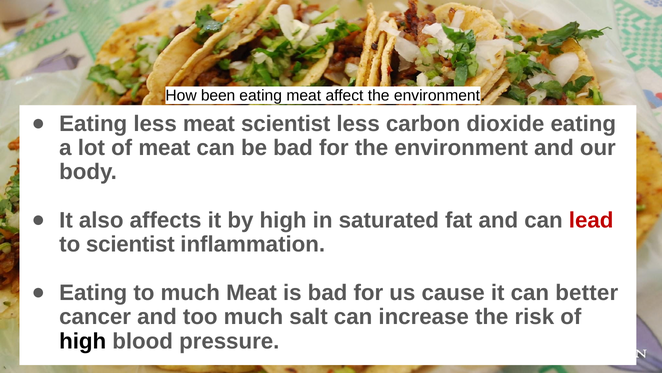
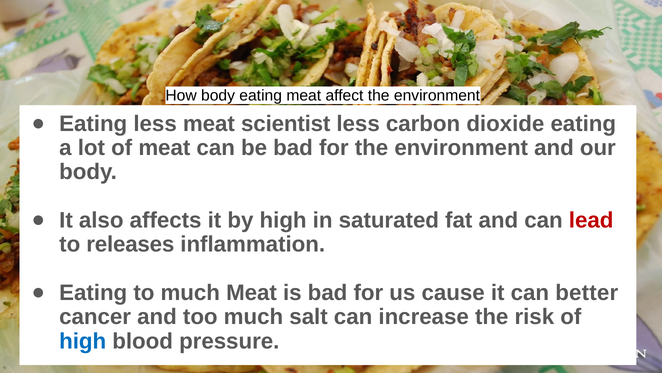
How been: been -> body (218, 95)
to scientist: scientist -> releases (130, 244)
high colour: black -> blue (83, 341)
